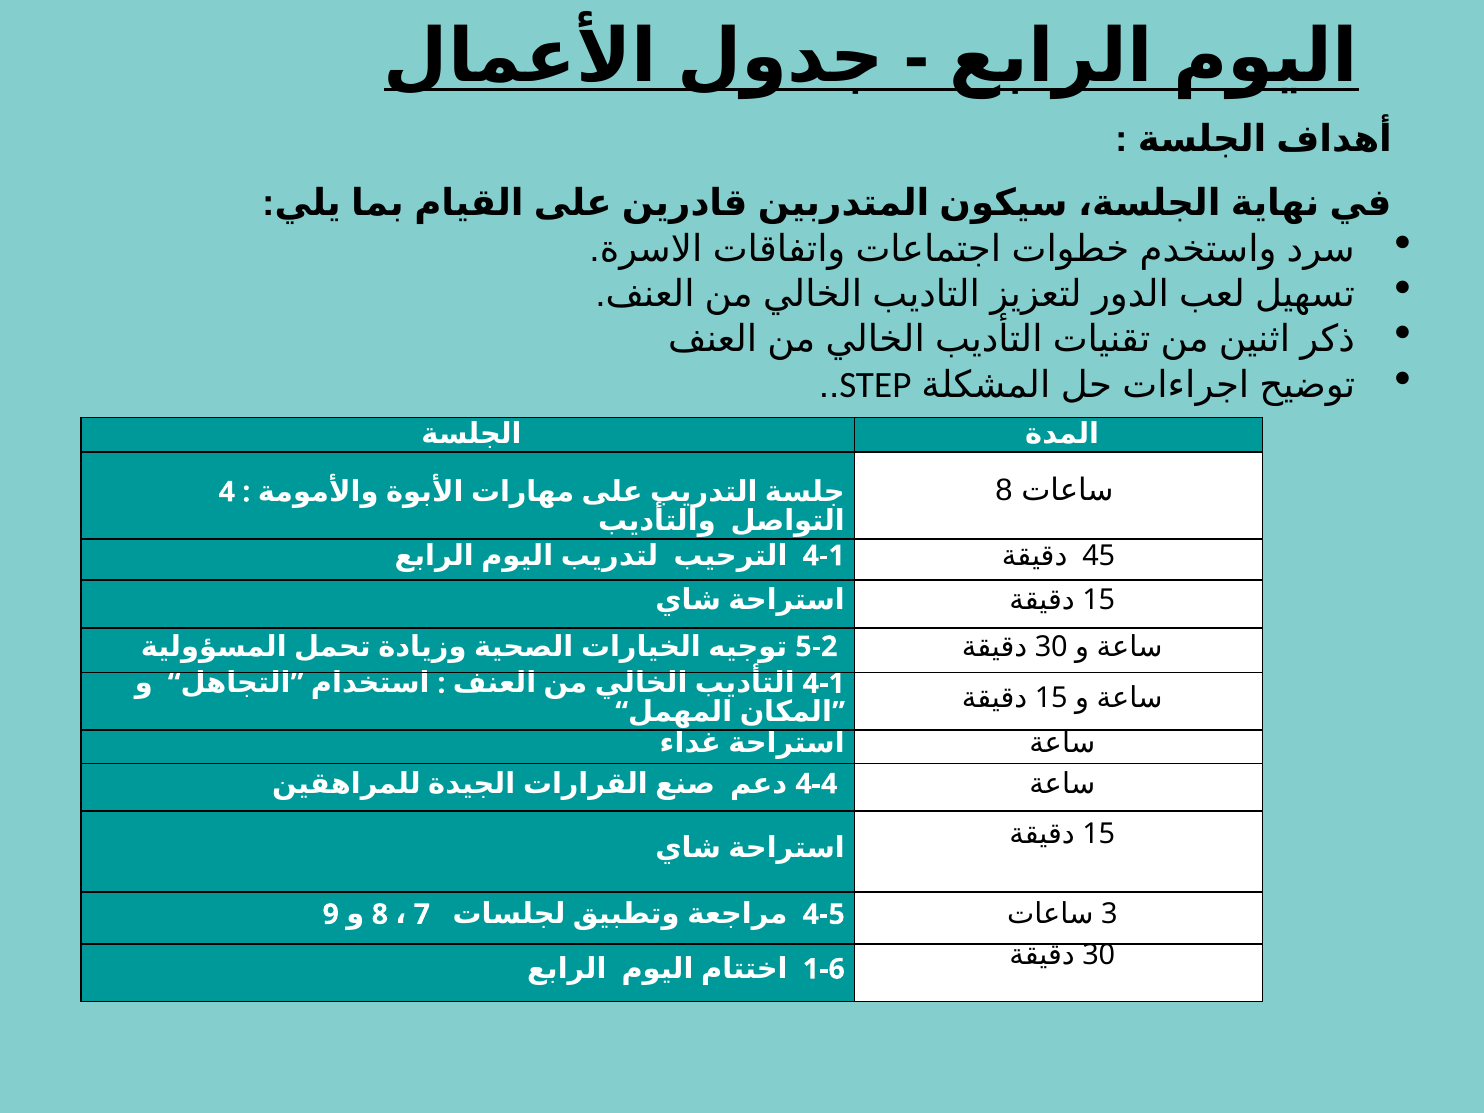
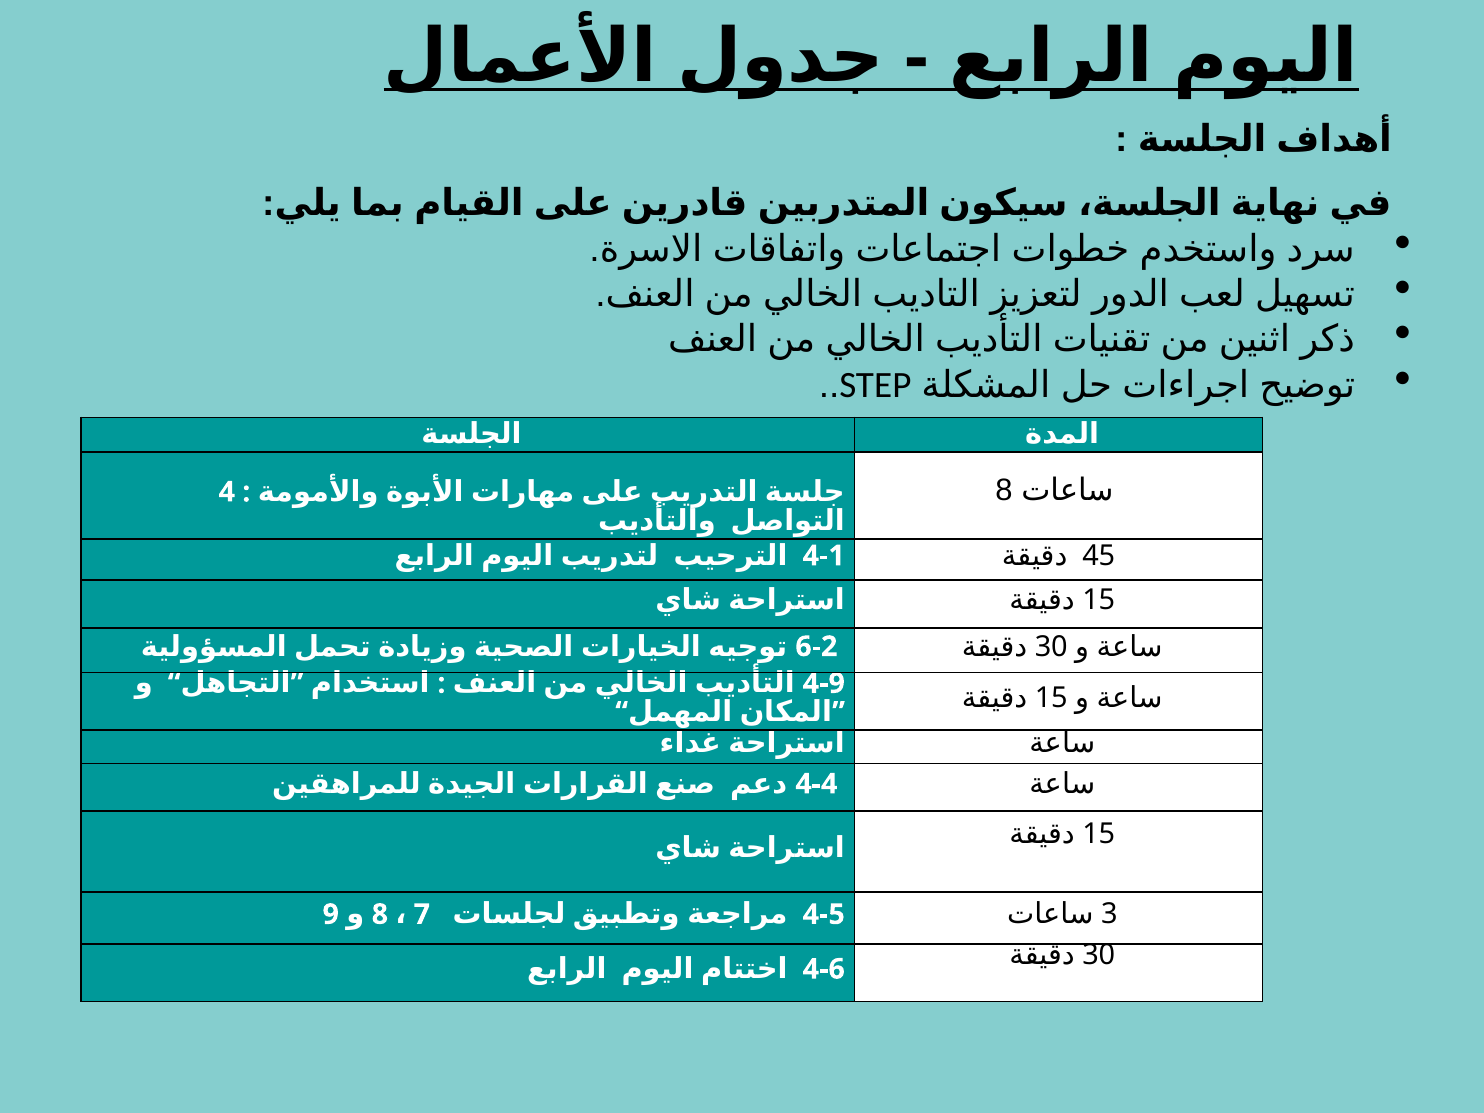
5-2: 5-2 -> 6-2 (816, 647)
4-1: 4-1 -> 4-9 (824, 683)
1-6: 1-6 -> 4-6 (824, 969)
